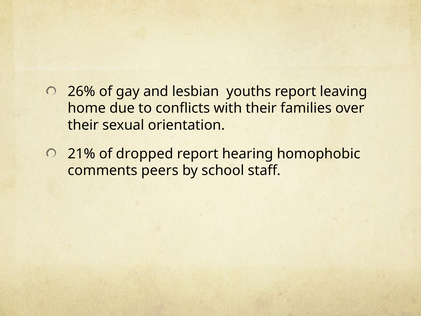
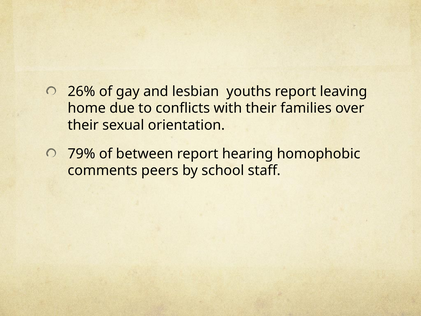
21%: 21% -> 79% (81, 154)
dropped: dropped -> between (145, 154)
